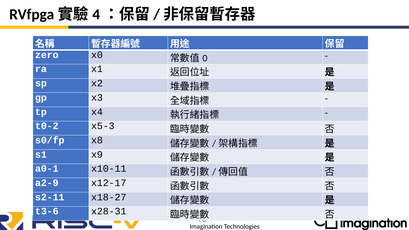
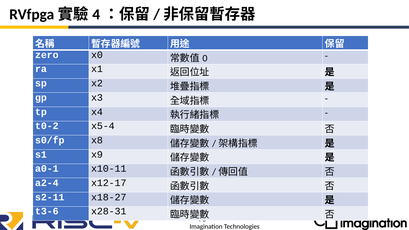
x5-3: x5-3 -> x5-4 (103, 126)
a2-9: a2-9 -> a2-4 (47, 183)
